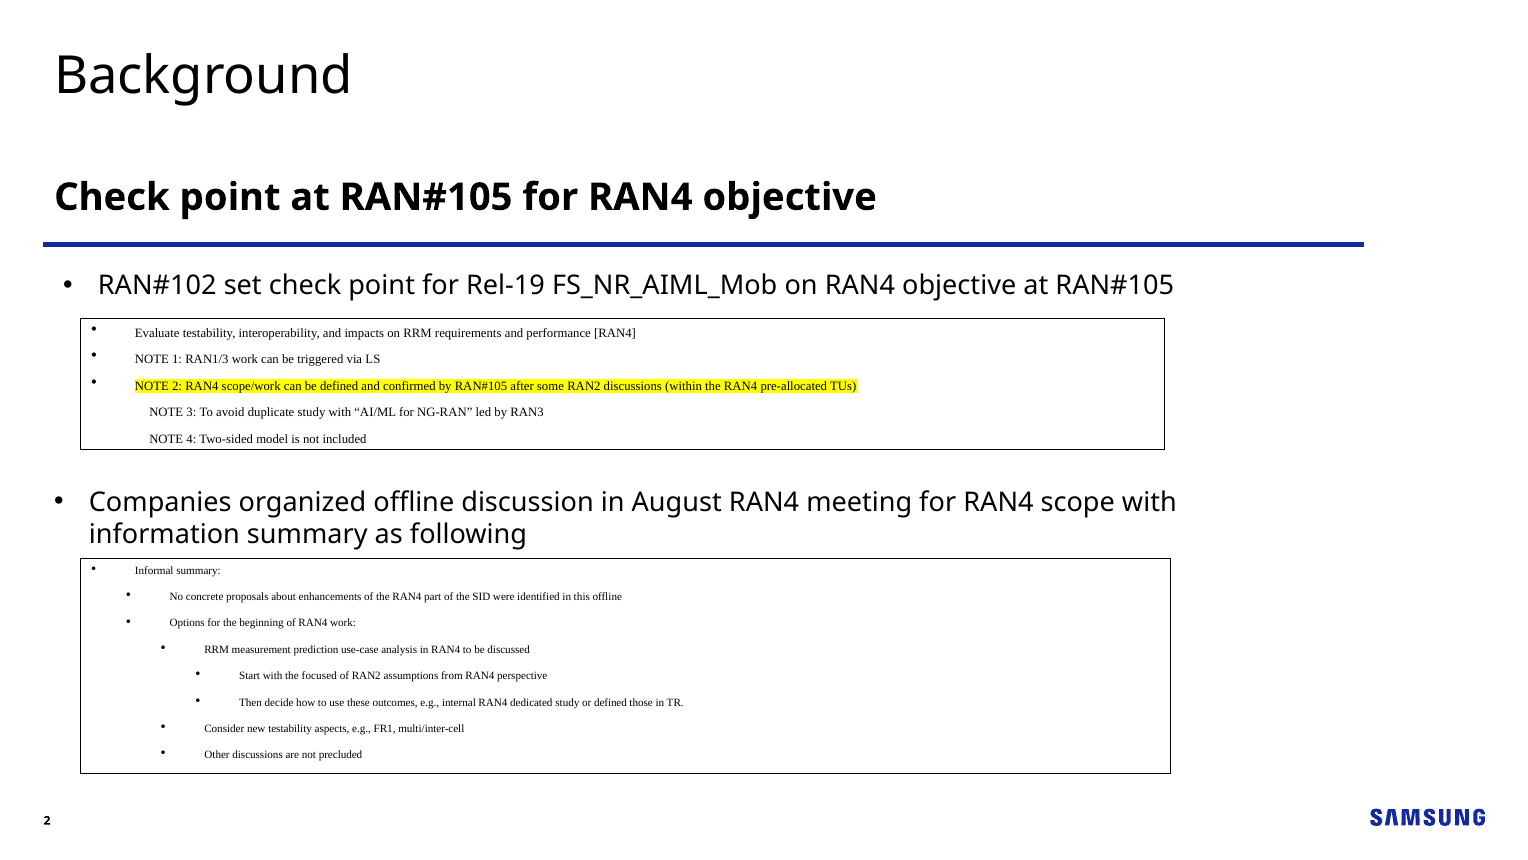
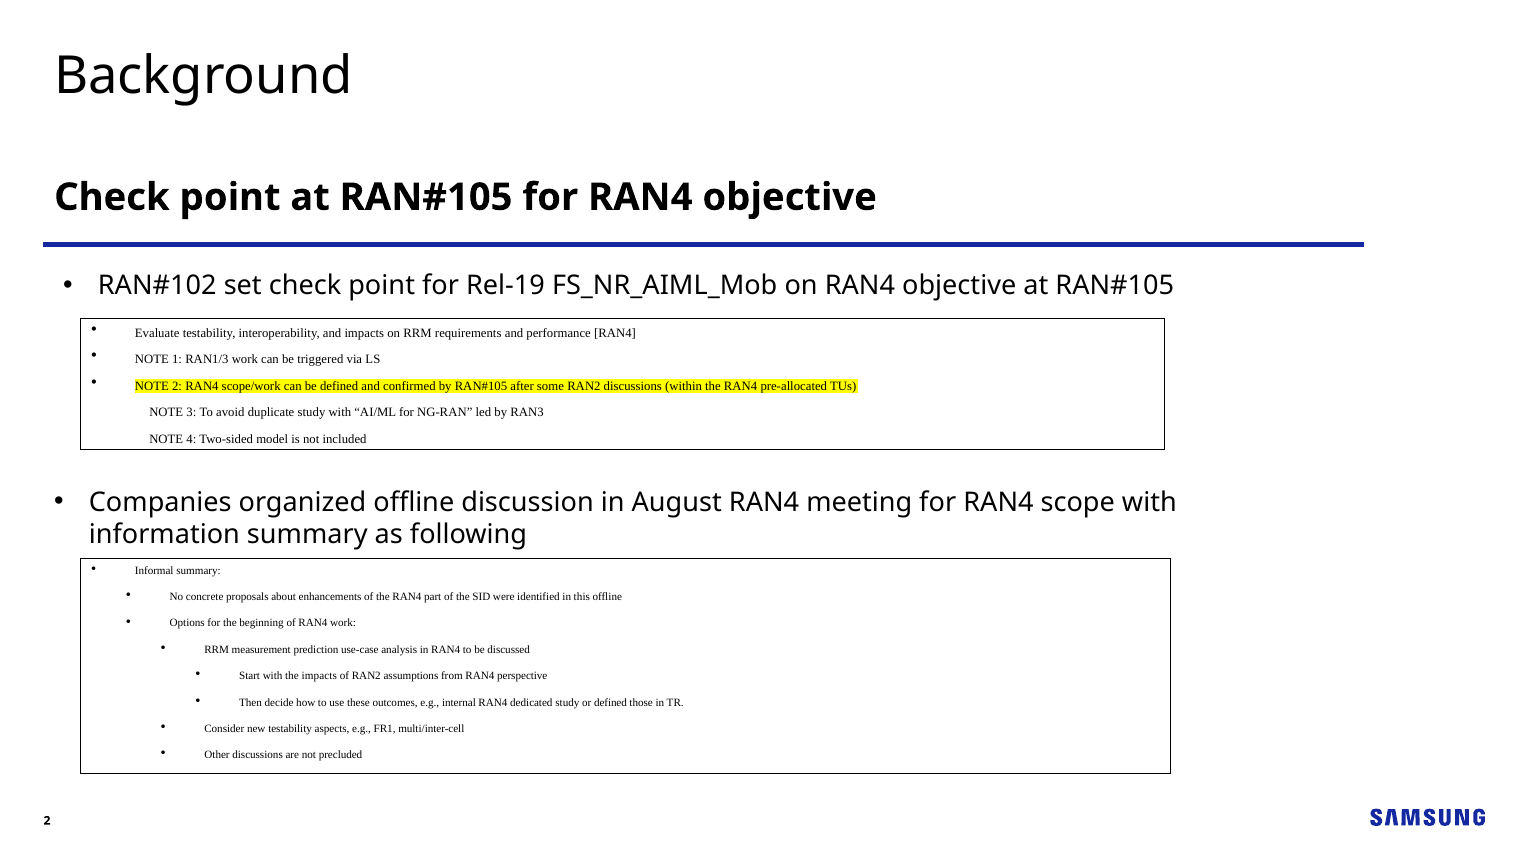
the focused: focused -> impacts (319, 676)
